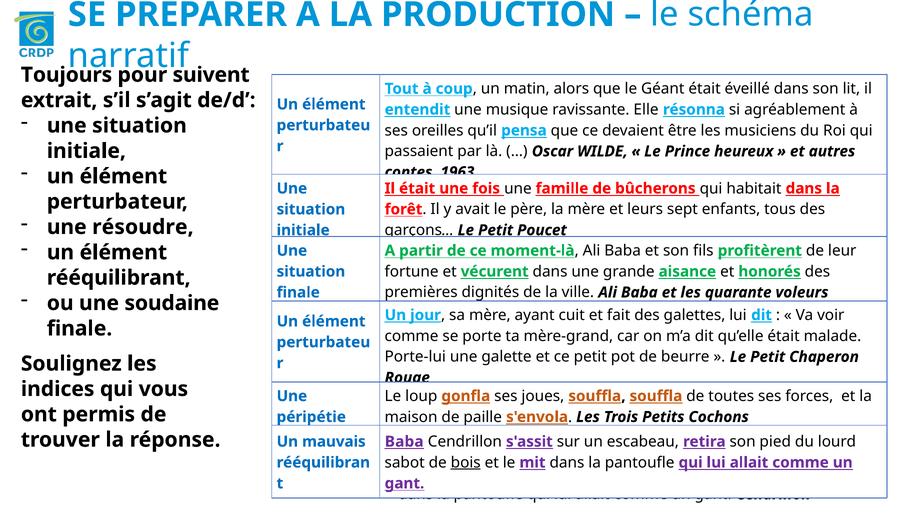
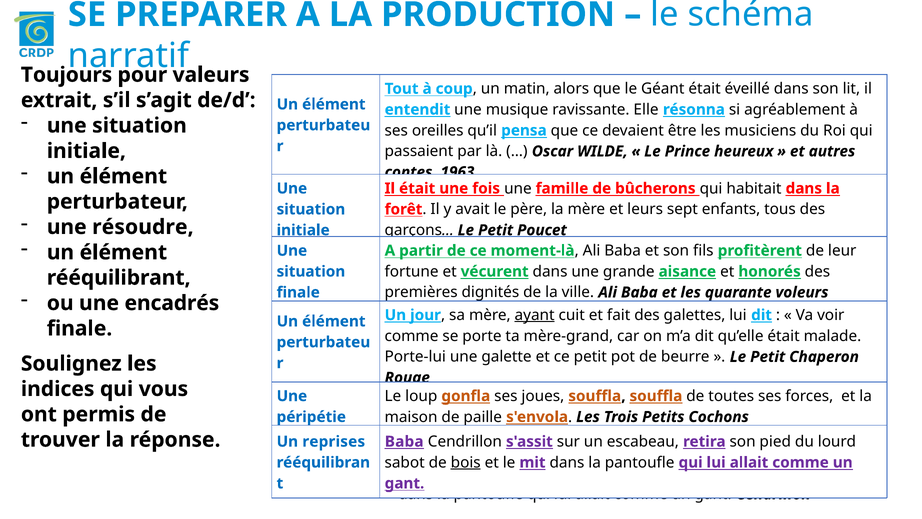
suivent: suivent -> valeurs (211, 75)
soudaine: soudaine -> encadrés (172, 303)
ayant underline: none -> present (535, 315)
mauvais: mauvais -> reprises (334, 441)
